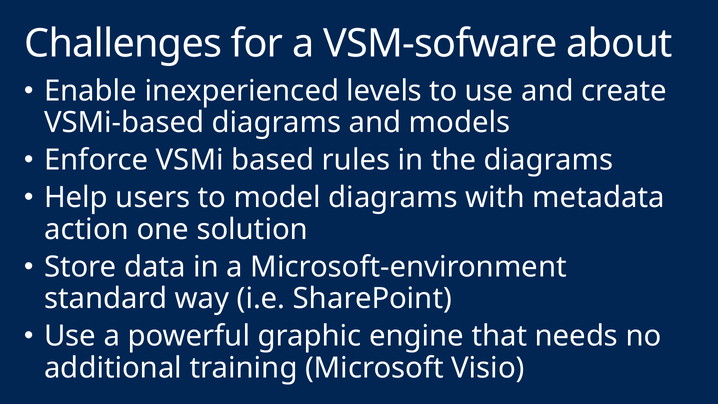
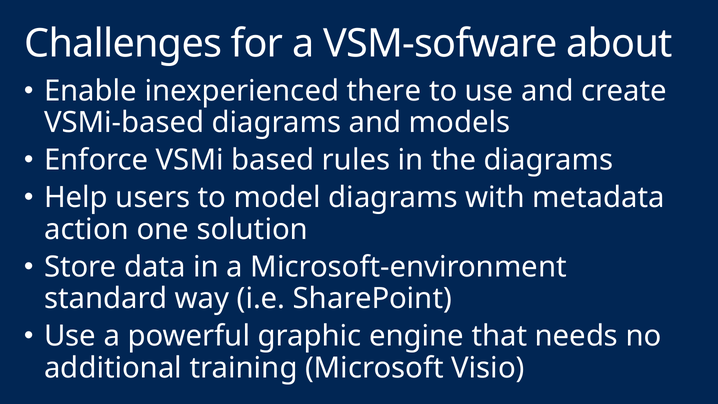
levels: levels -> there (384, 91)
